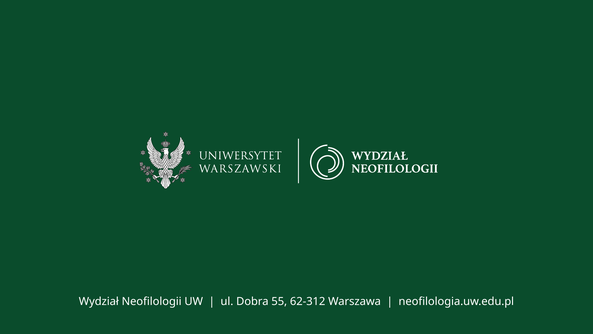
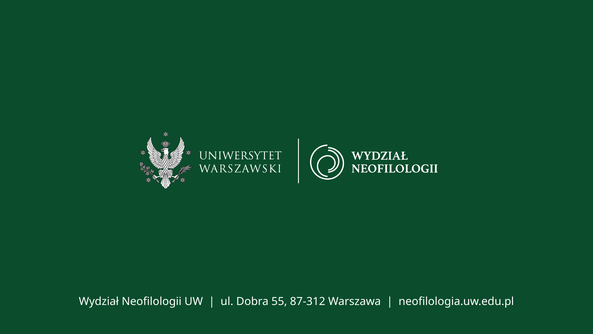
62-312: 62-312 -> 87-312 (308, 301)
